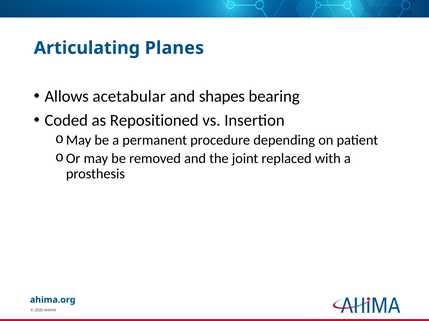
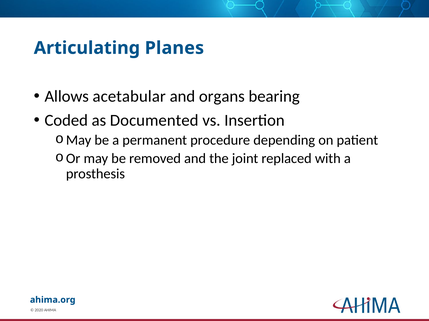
shapes: shapes -> organs (222, 97)
Repositioned: Repositioned -> Documented (154, 121)
